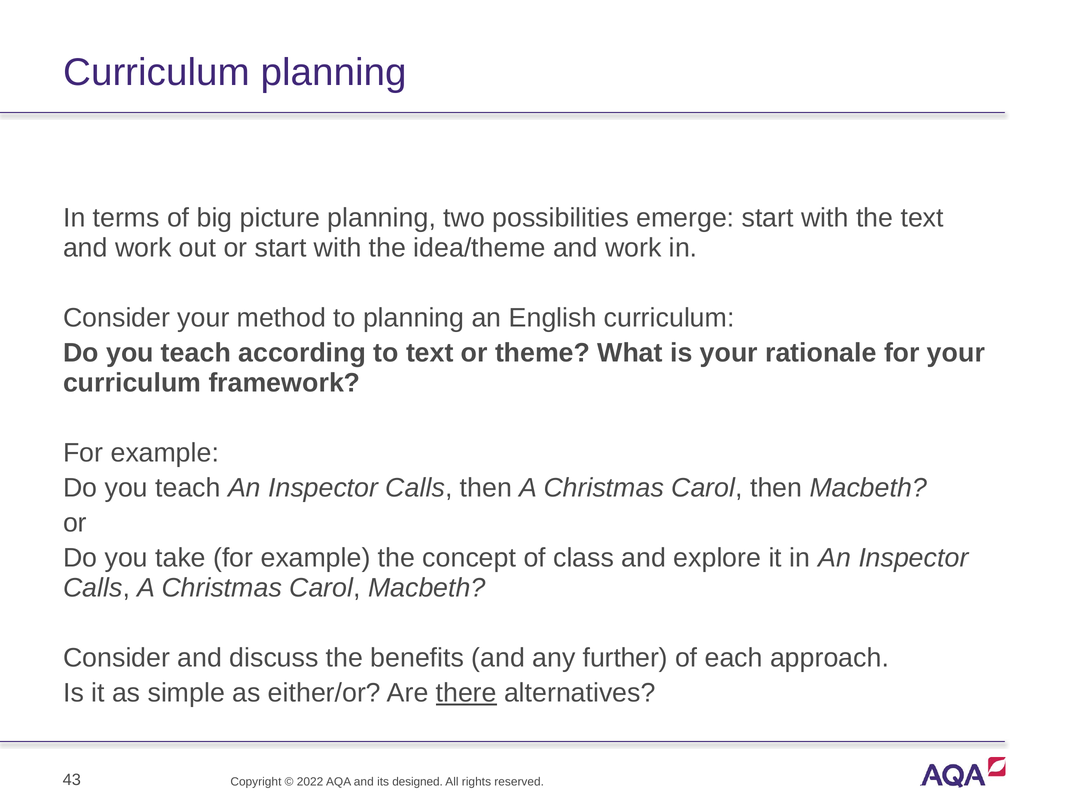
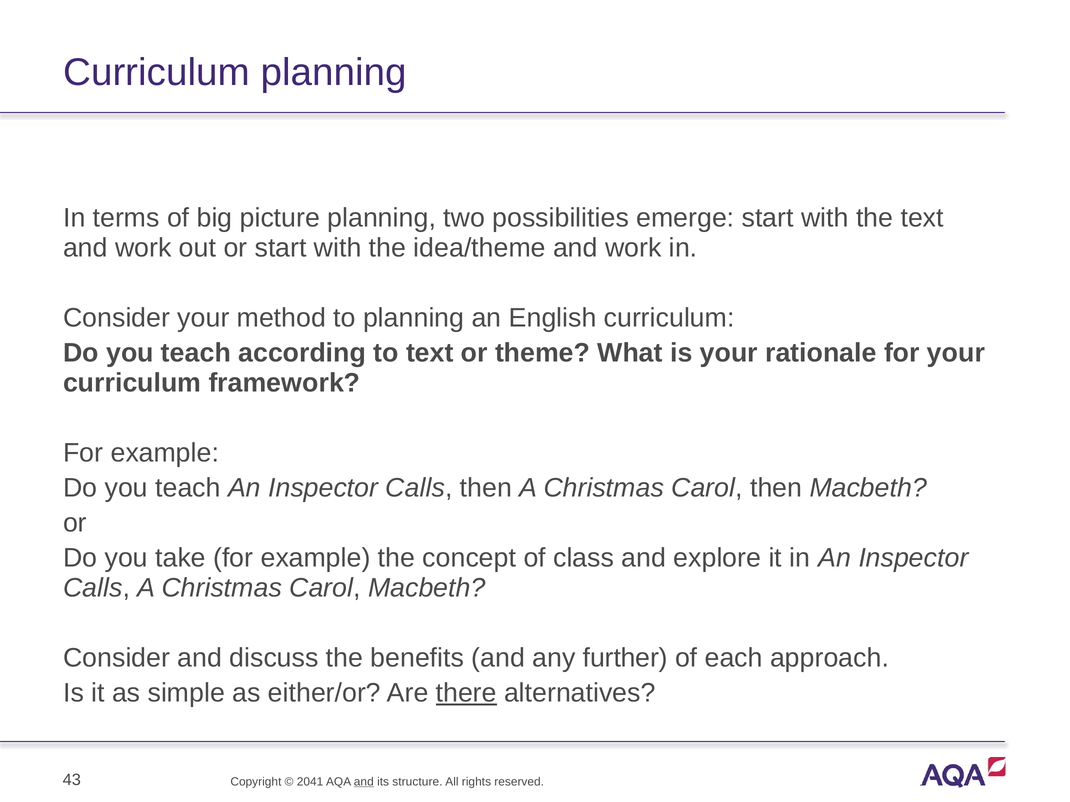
2022: 2022 -> 2041 (310, 782)
and underline: none -> present (364, 782)
designed: designed -> structure (417, 782)
